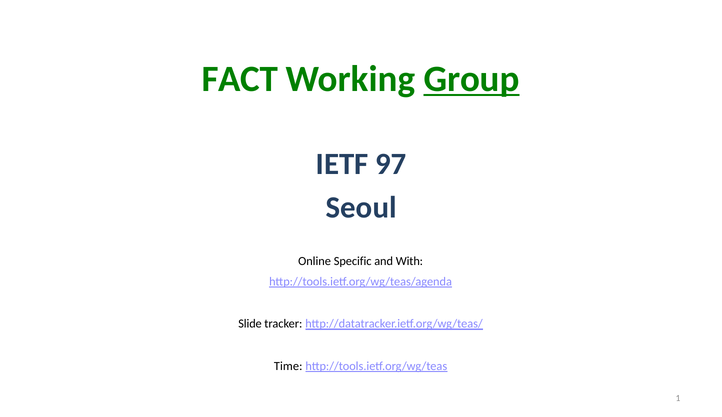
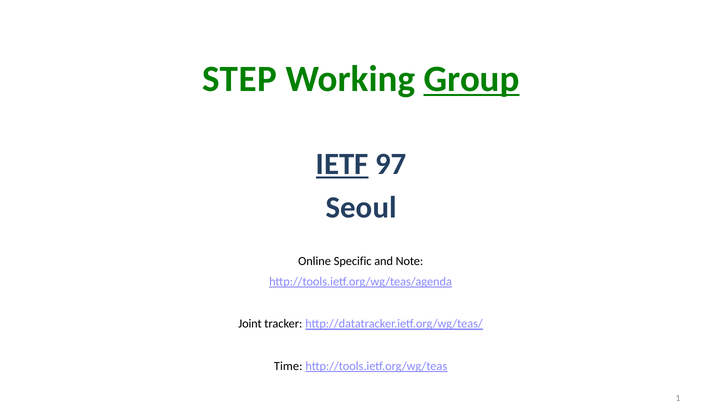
FACT: FACT -> STEP (239, 79)
IETF underline: none -> present (342, 164)
With: With -> Note (409, 261)
Slide: Slide -> Joint (250, 323)
